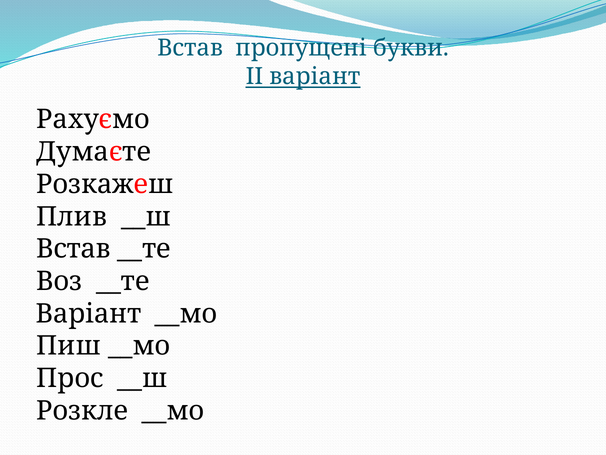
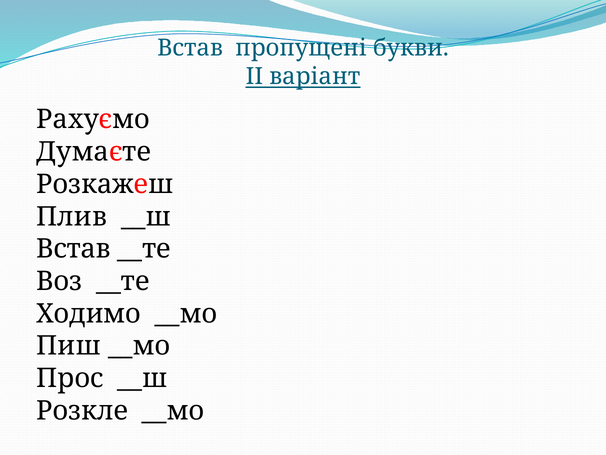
Варіант: Варіант -> Ходимо (89, 313)
